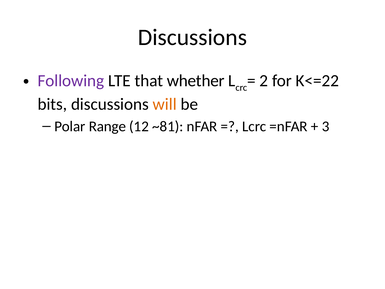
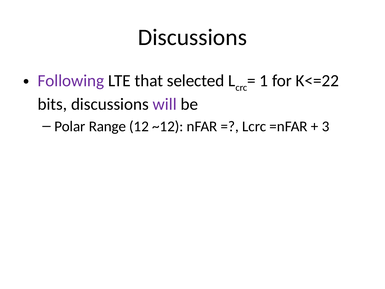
whether: whether -> selected (196, 81)
2: 2 -> 1 (264, 81)
will colour: orange -> purple (165, 104)
~81: ~81 -> ~12 (168, 126)
